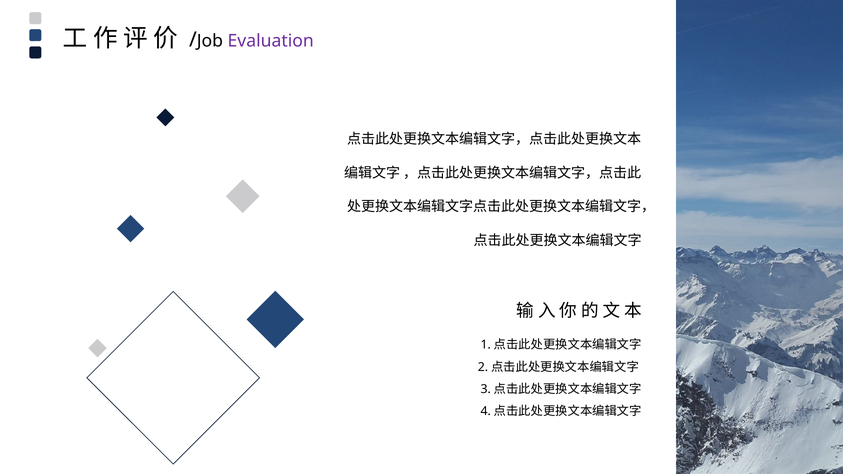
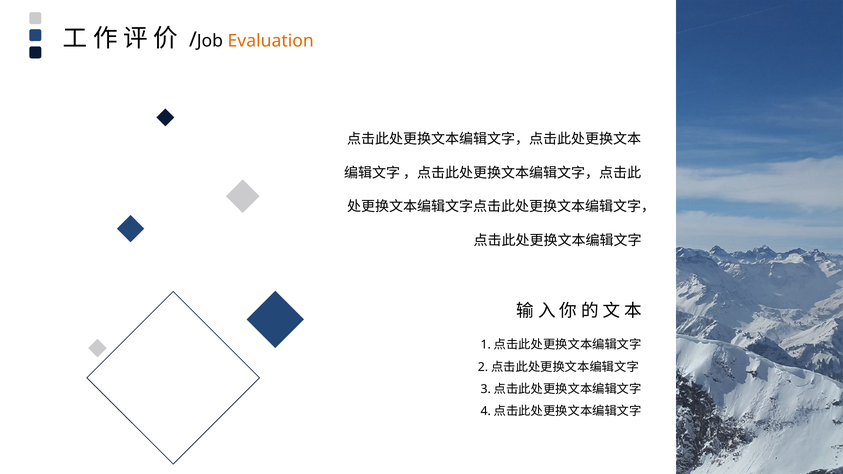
Evaluation colour: purple -> orange (271, 41)
